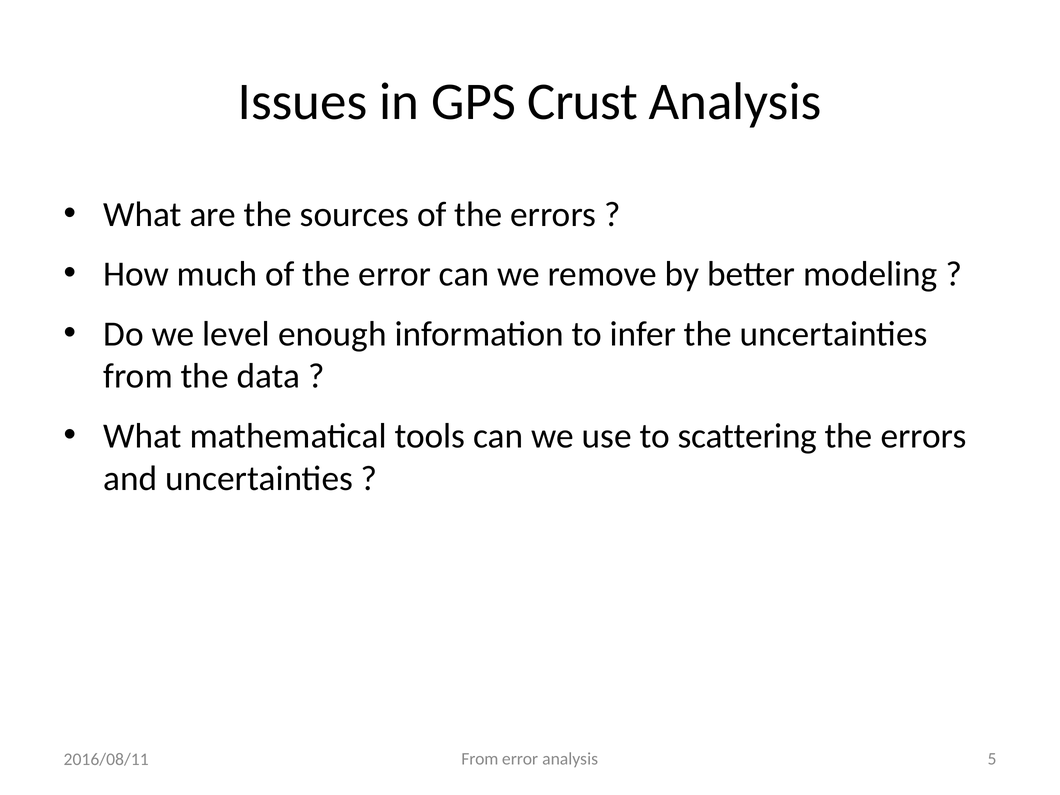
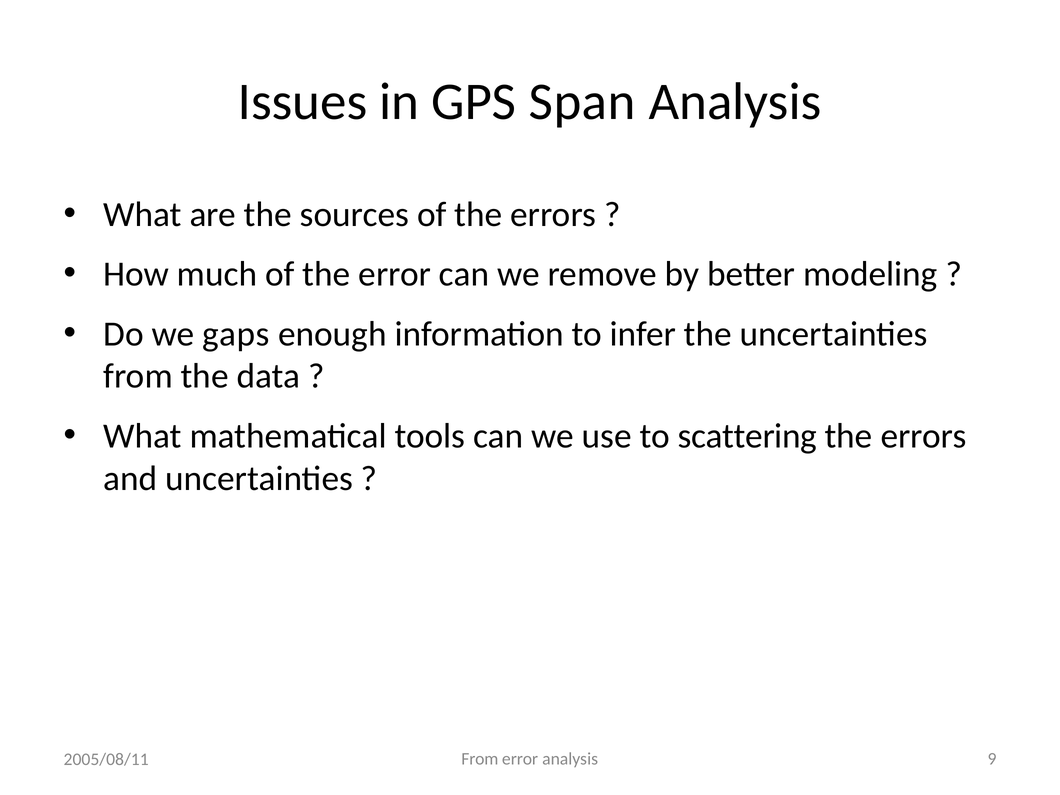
Crust: Crust -> Span (582, 102)
level: level -> gaps (236, 334)
5: 5 -> 9 (992, 759)
2016/08/11: 2016/08/11 -> 2005/08/11 (106, 759)
